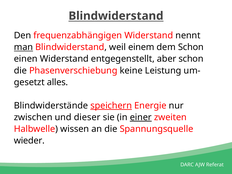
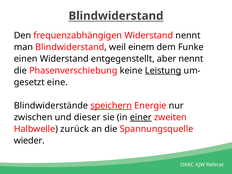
man underline: present -> none (23, 47)
dem Schon: Schon -> Funke (191, 47)
aber schon: schon -> nennt (191, 59)
Leistung underline: none -> present (163, 71)
alles: alles -> eine (57, 82)
wissen: wissen -> zurück (75, 129)
